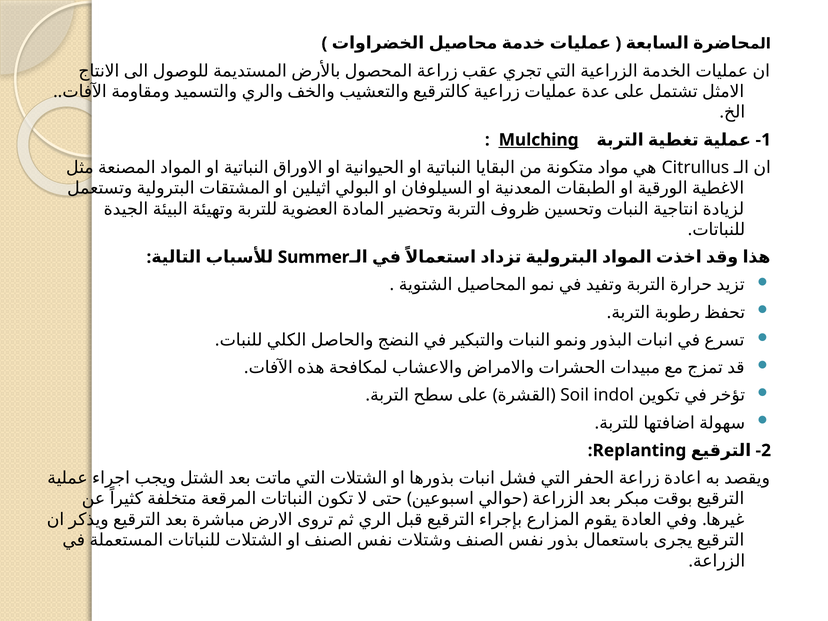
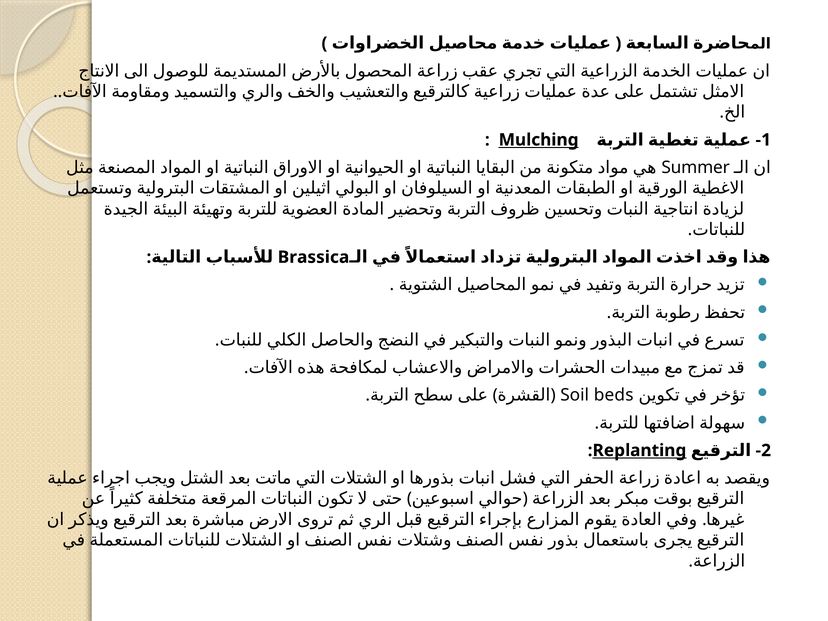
Citrullus: Citrullus -> Summer (696, 167)
Summer: Summer -> Brassica (314, 257)
indol: indol -> beds (614, 395)
Replanting underline: none -> present (639, 450)
